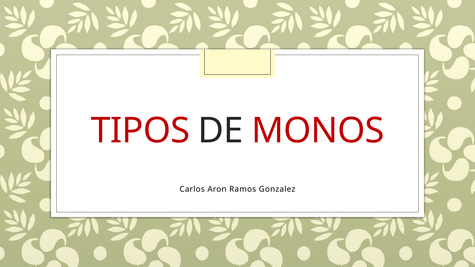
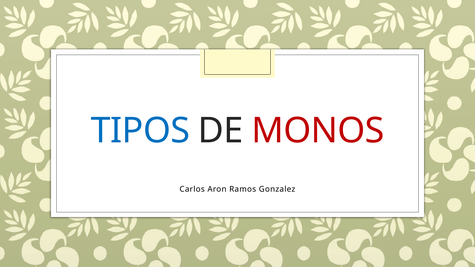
TIPOS colour: red -> blue (140, 131)
